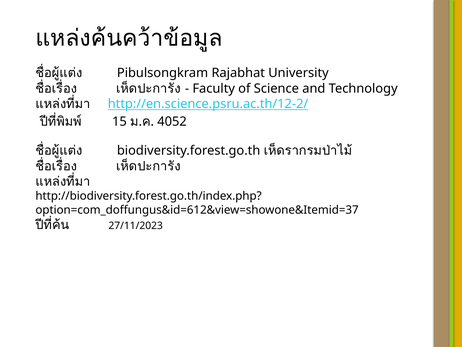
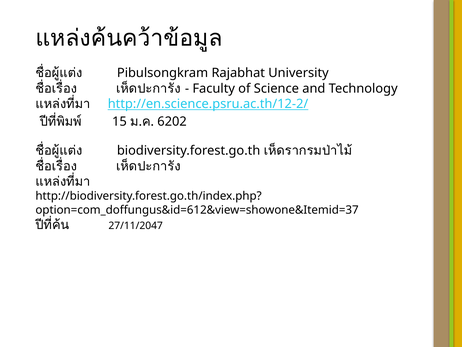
4052: 4052 -> 6202 (172, 121)
27/11/2023: 27/11/2023 -> 27/11/2047 (136, 225)
